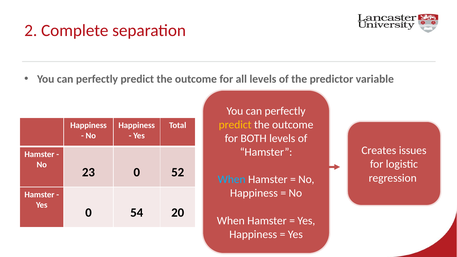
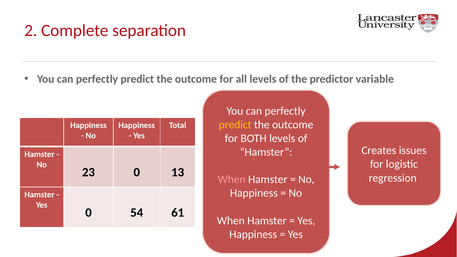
52: 52 -> 13 (178, 172)
When colour: light blue -> pink (232, 179)
20: 20 -> 61 (178, 213)
